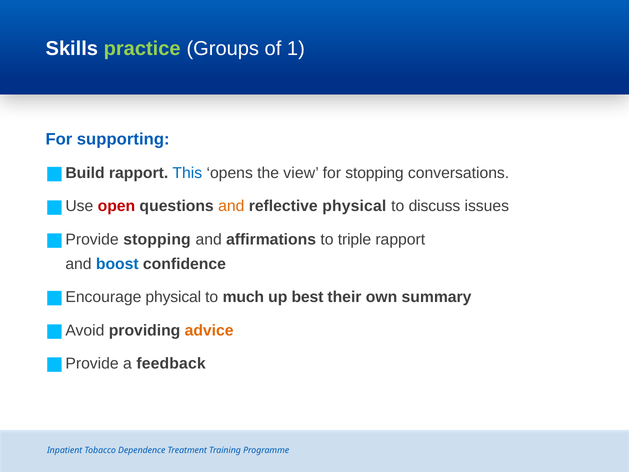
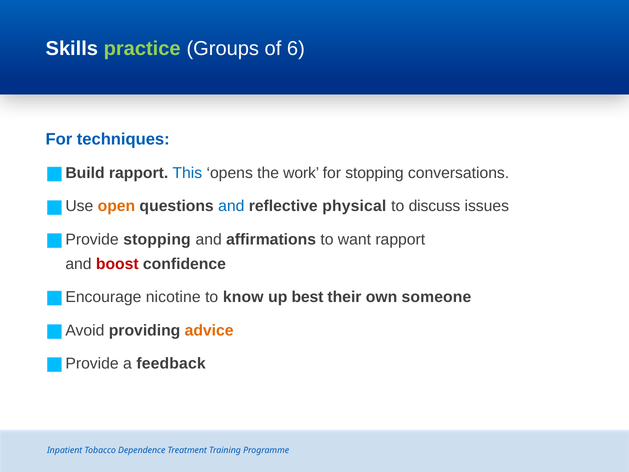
1: 1 -> 6 (296, 49)
supporting: supporting -> techniques (123, 139)
view: view -> work (301, 173)
open colour: red -> orange (116, 206)
and colour: orange -> blue (231, 206)
triple: triple -> want (354, 239)
boost colour: blue -> red (117, 264)
physical: physical -> nicotine (173, 297)
much: much -> know (243, 297)
summary: summary -> someone (436, 297)
